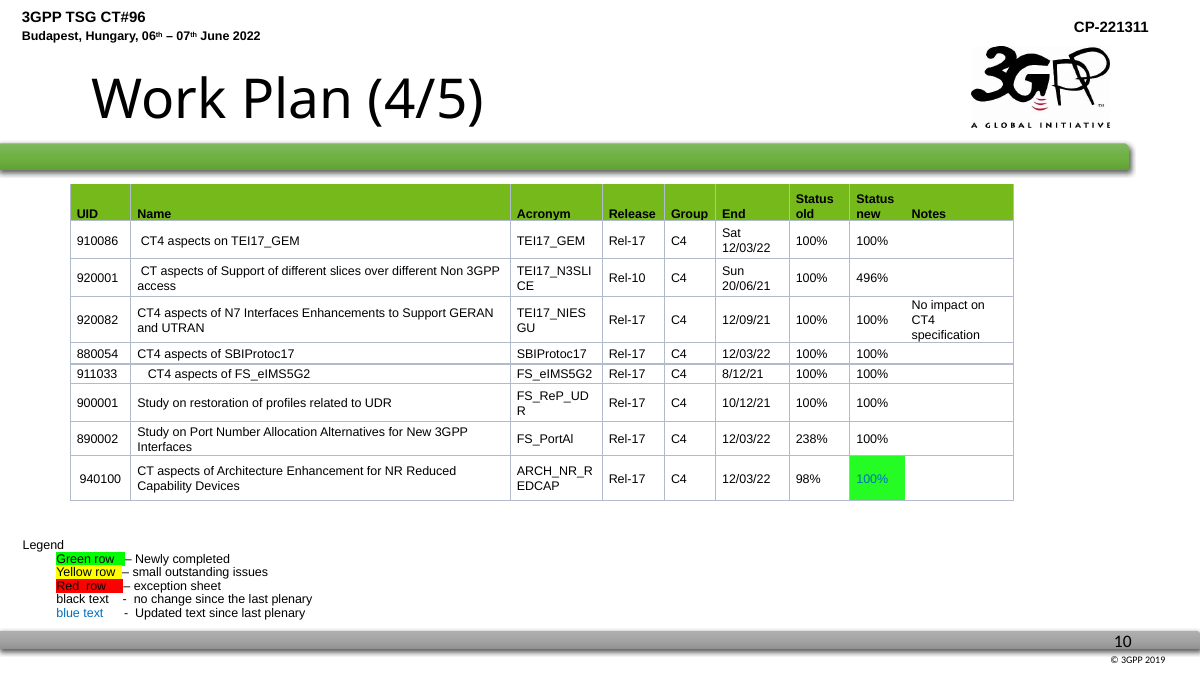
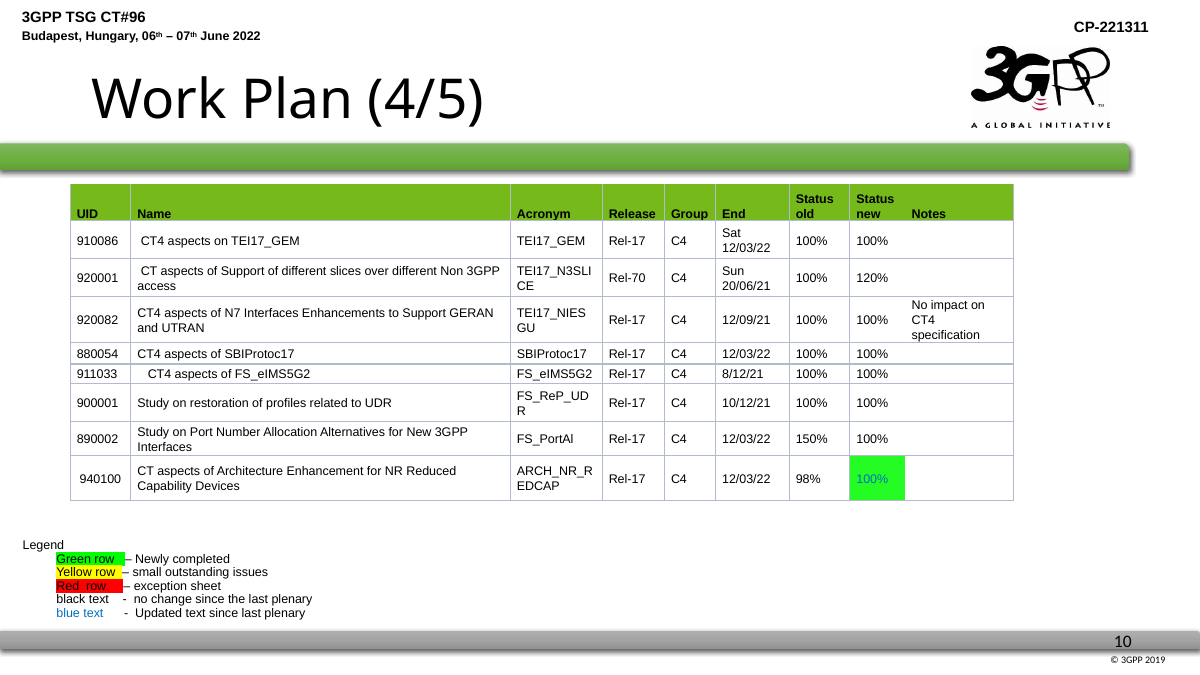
Rel-10: Rel-10 -> Rel-70 (627, 279)
496%: 496% -> 120% (872, 279)
238%: 238% -> 150% (812, 439)
